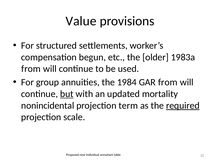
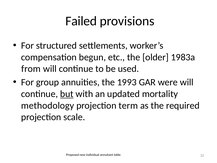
Value: Value -> Failed (81, 21)
1984: 1984 -> 1993 (127, 82)
GAR from: from -> were (168, 82)
nonincidental: nonincidental -> methodology (48, 105)
required underline: present -> none (183, 105)
